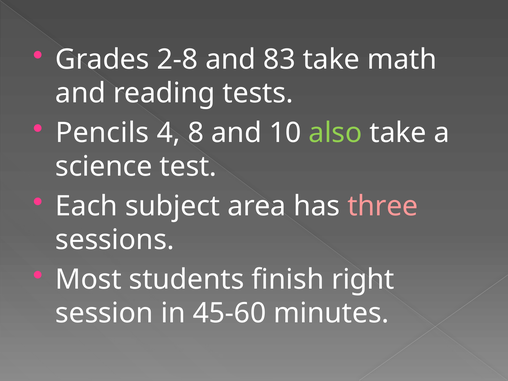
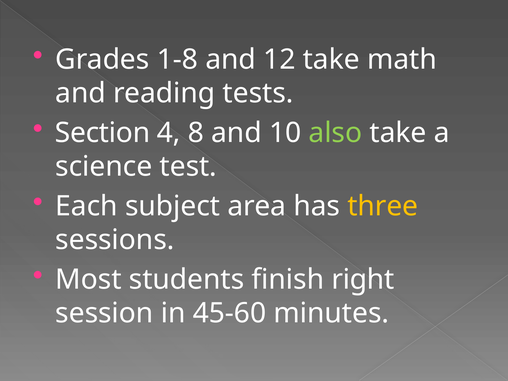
2-8: 2-8 -> 1-8 (177, 59)
83: 83 -> 12 (279, 59)
Pencils: Pencils -> Section (102, 133)
three colour: pink -> yellow (383, 206)
